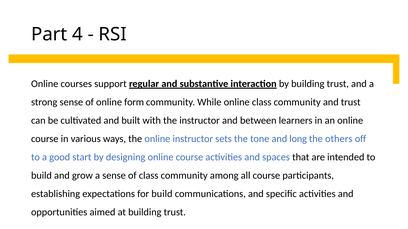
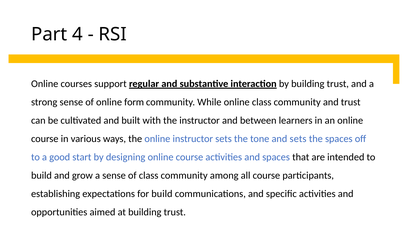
and long: long -> sets (298, 139)
the others: others -> spaces (339, 139)
